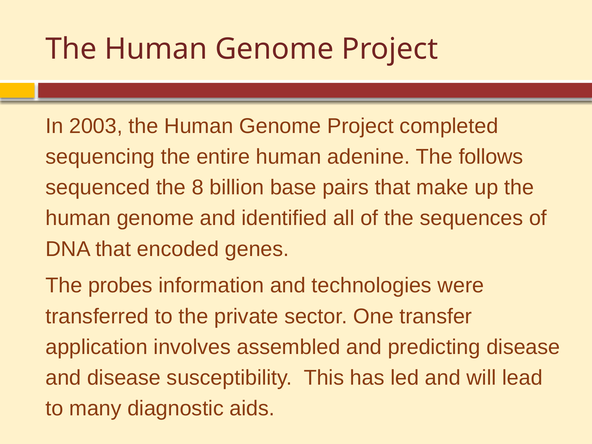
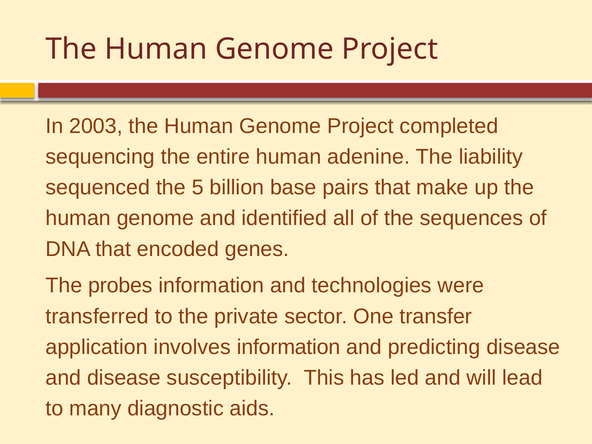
follows: follows -> liability (491, 157)
8: 8 -> 5 (198, 187)
involves assembled: assembled -> information (289, 347)
